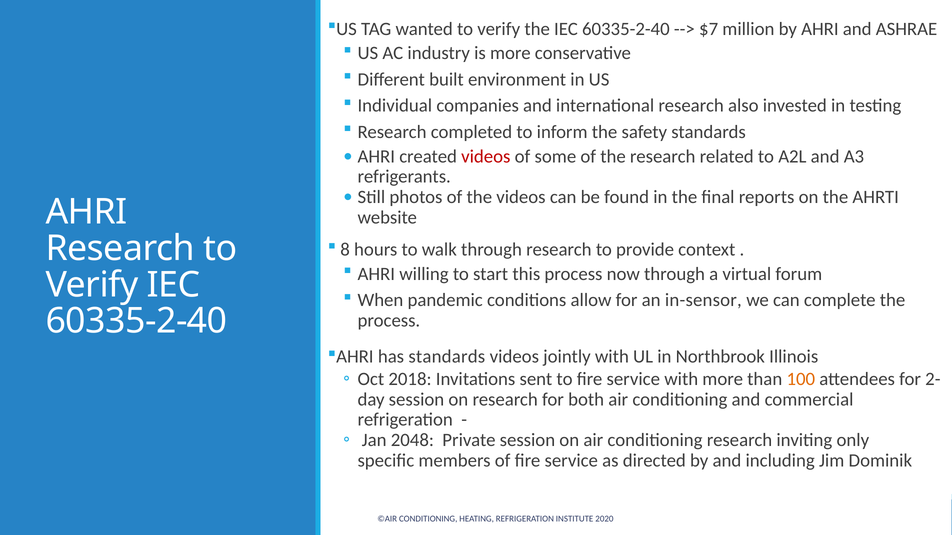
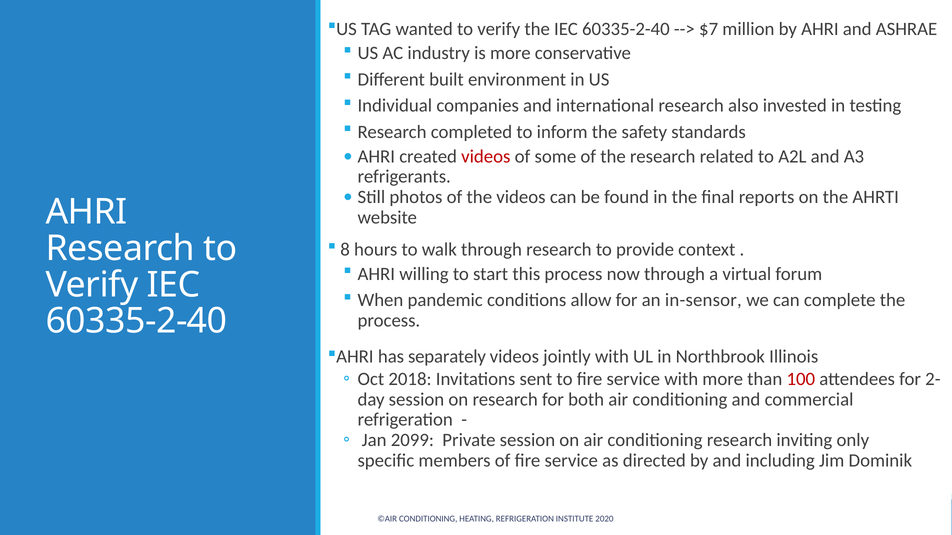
has standards: standards -> separately (447, 357)
100 colour: orange -> red (801, 379)
2048: 2048 -> 2099 (412, 440)
